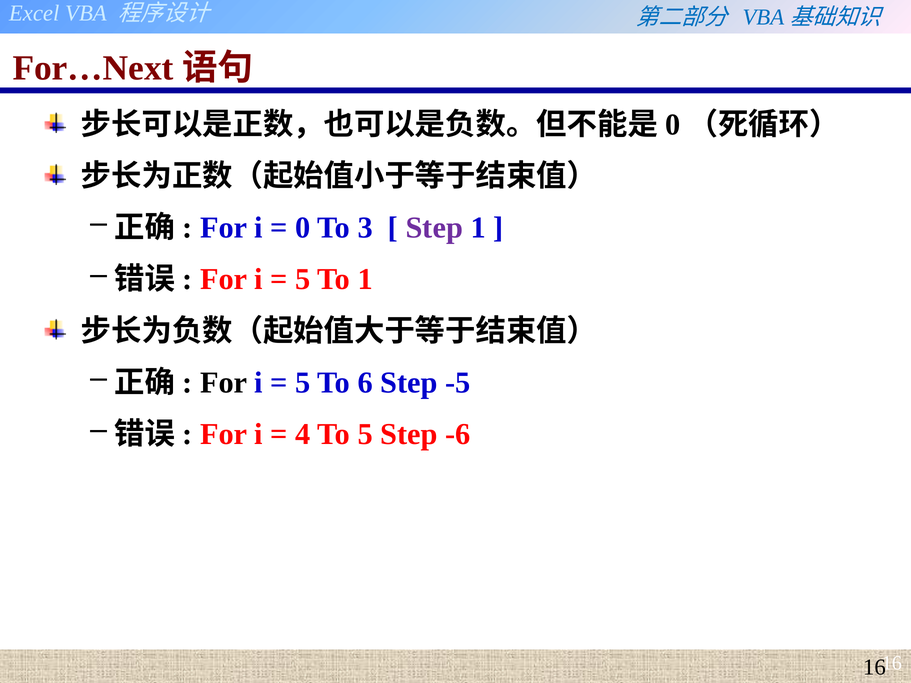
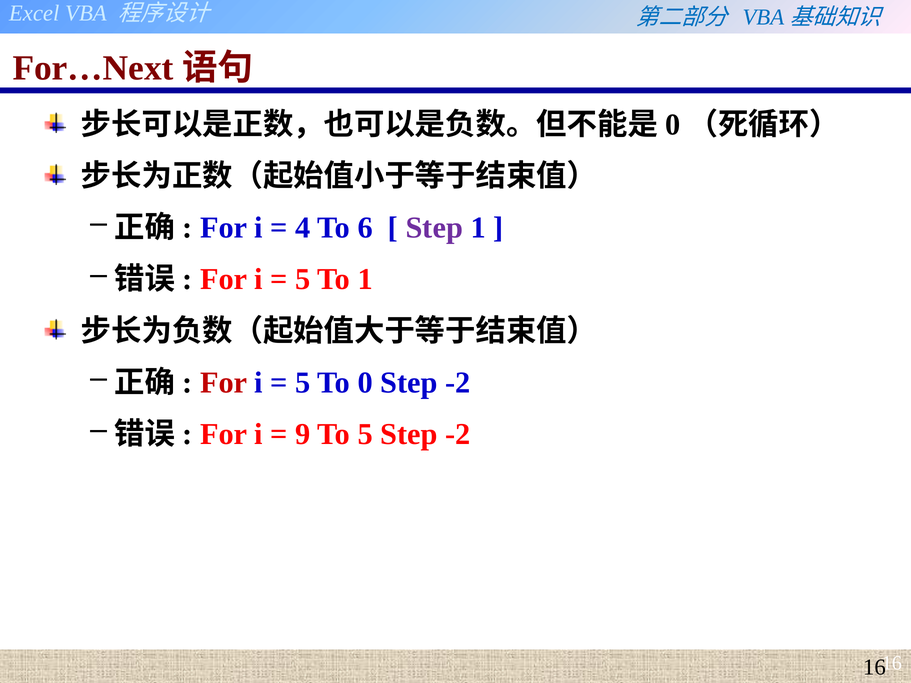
0: 0 -> 4 (303, 228)
3: 3 -> 6 (365, 228)
For colour: black -> red (224, 383)
6: 6 -> 0 (365, 383)
-5: -5 -> -2 (458, 383)
4: 4 -> 9 (303, 434)
5 Step -6: -6 -> -2 (458, 434)
